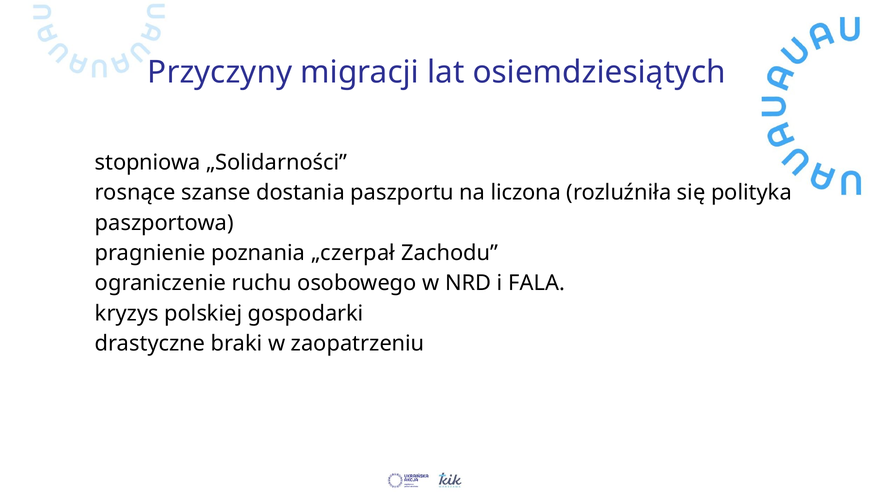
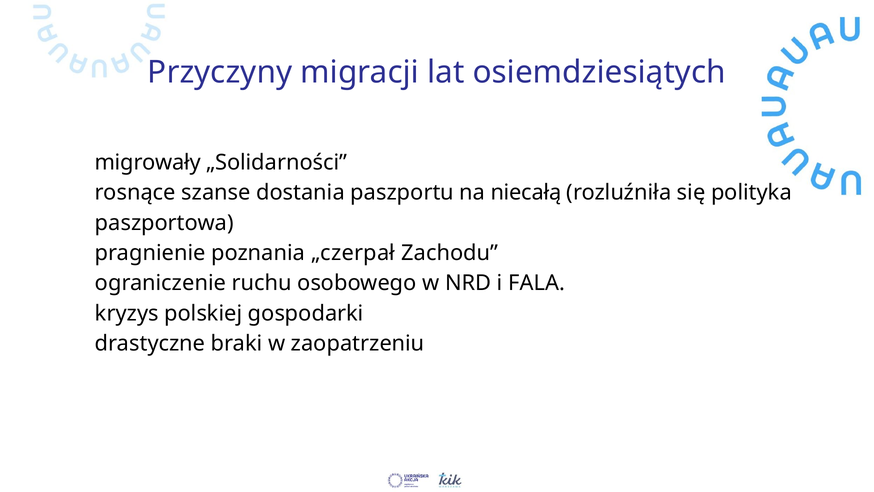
stopniowa: stopniowa -> migrowały (148, 162)
liczona: liczona -> niecałą (526, 193)
